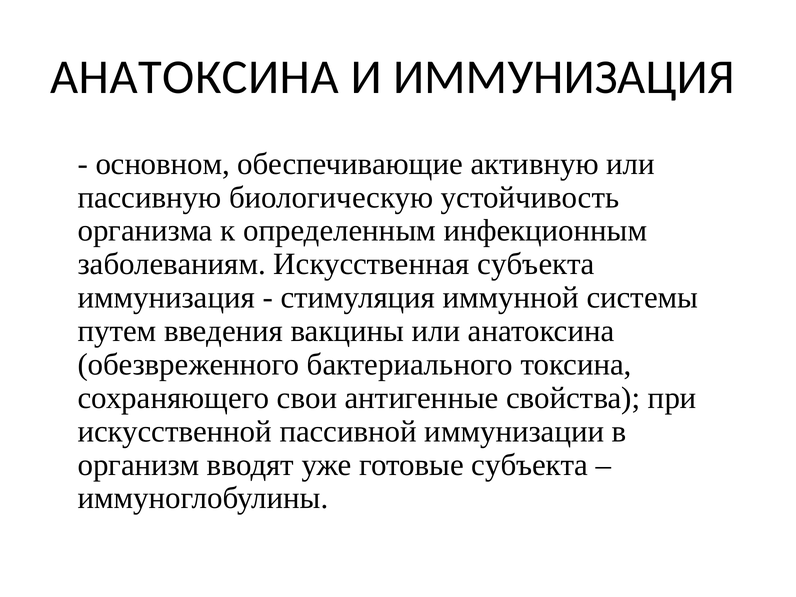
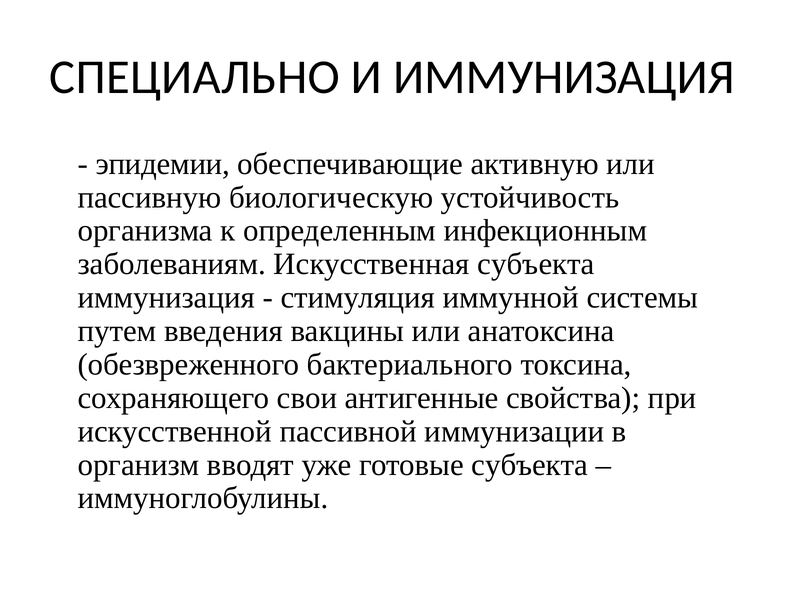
АНАТОКСИНА: АНАТОКСИНА -> СПЕЦИАЛЬНО (195, 77)
основном: основном -> эпидемии (163, 164)
